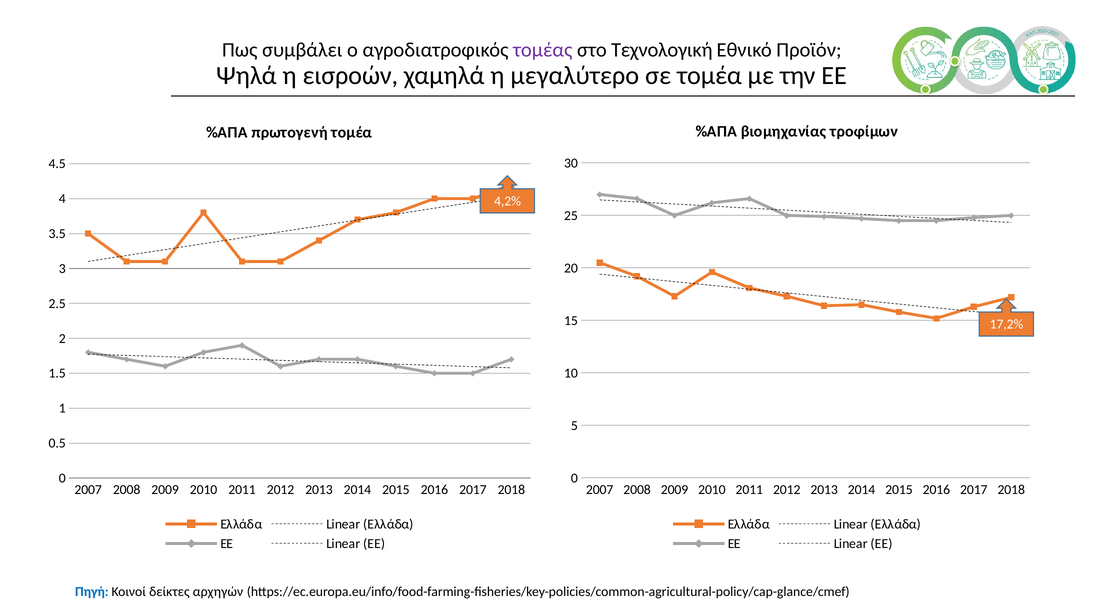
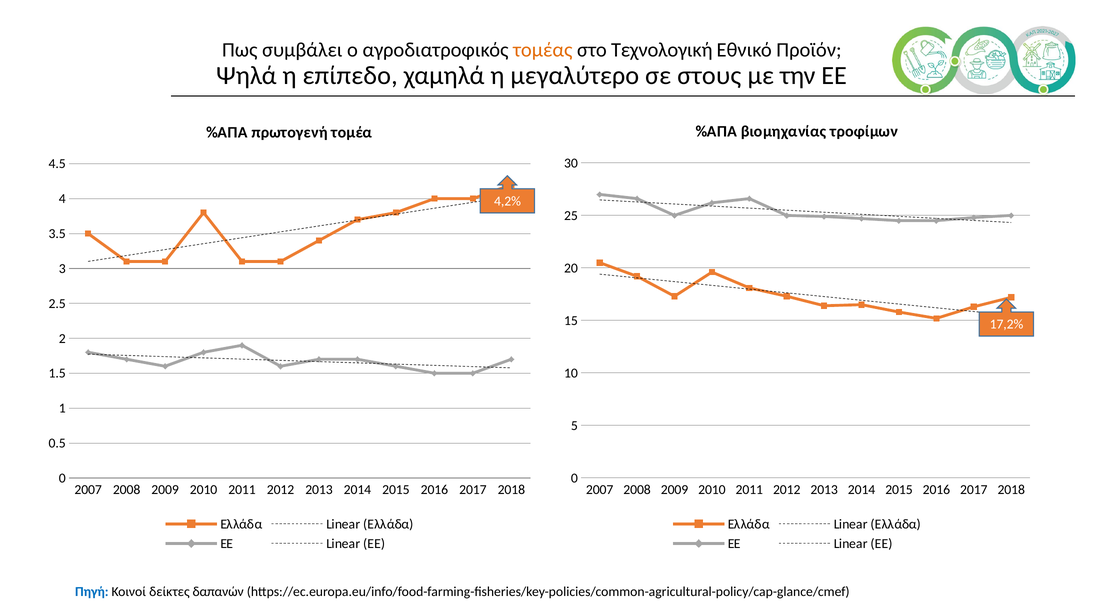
τομέας colour: purple -> orange (543, 50)
εισροών: εισροών -> επίπεδο (350, 75)
σε τομέα: τομέα -> στους (709, 75)
αρχηγών: αρχηγών -> δαπανών (218, 592)
